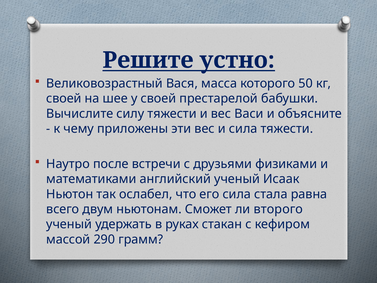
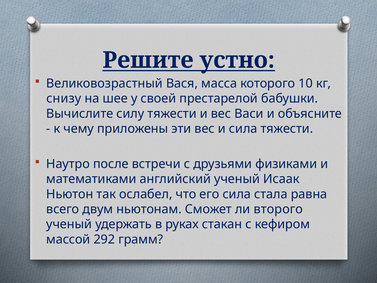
50: 50 -> 10 (306, 83)
своей: своей -> снизу (64, 98)
290: 290 -> 292 (104, 239)
